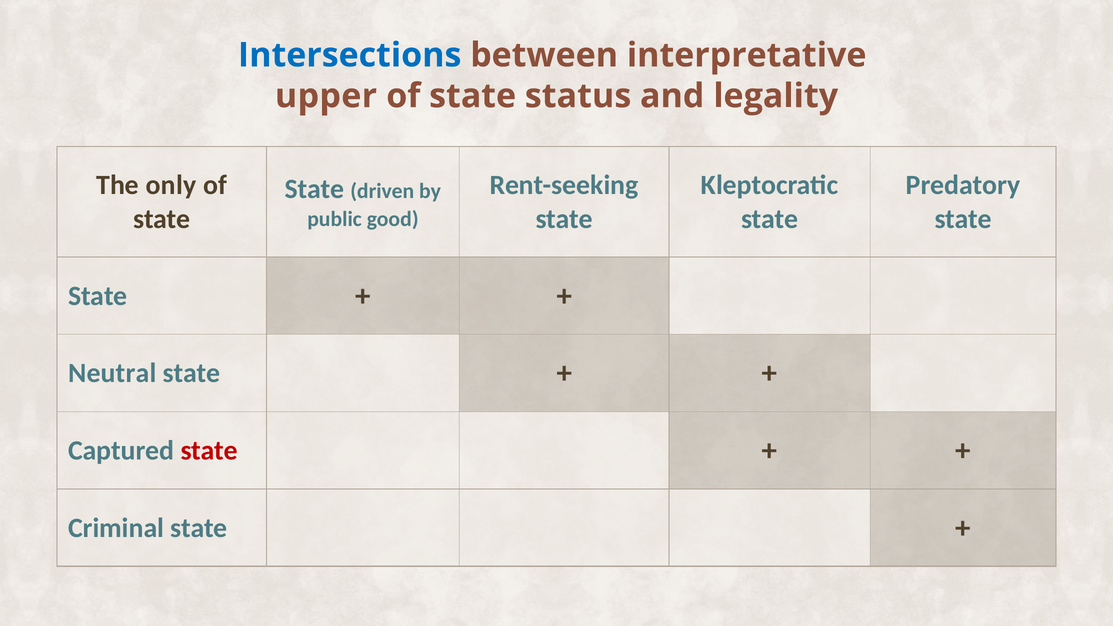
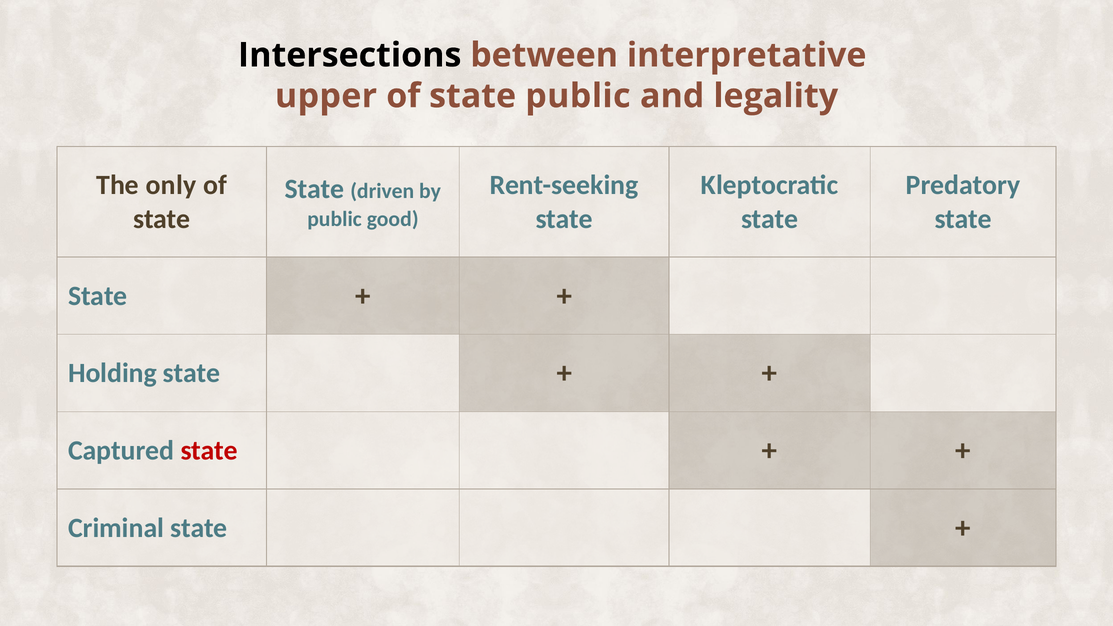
Intersections colour: blue -> black (350, 55)
state status: status -> public (578, 96)
Neutral: Neutral -> Holding (112, 373)
